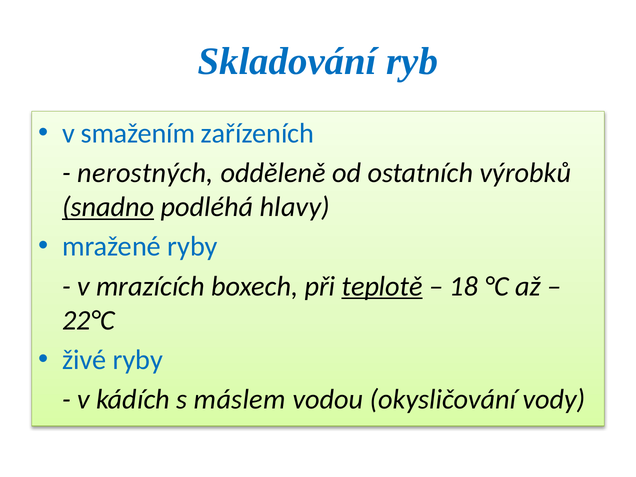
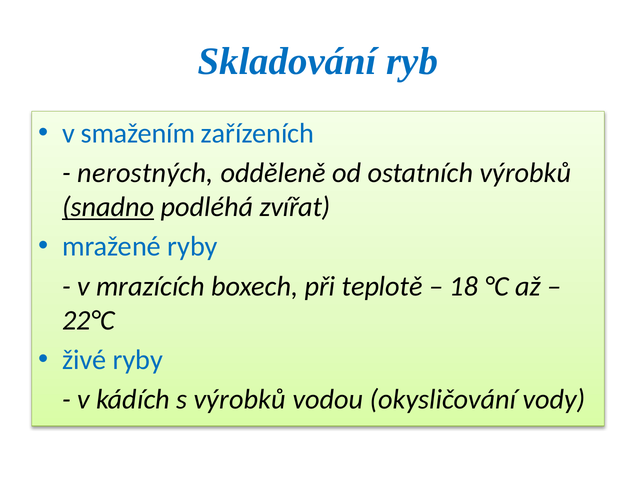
hlavy: hlavy -> zvířat (295, 207)
teplotě underline: present -> none (382, 286)
s máslem: máslem -> výrobků (240, 399)
